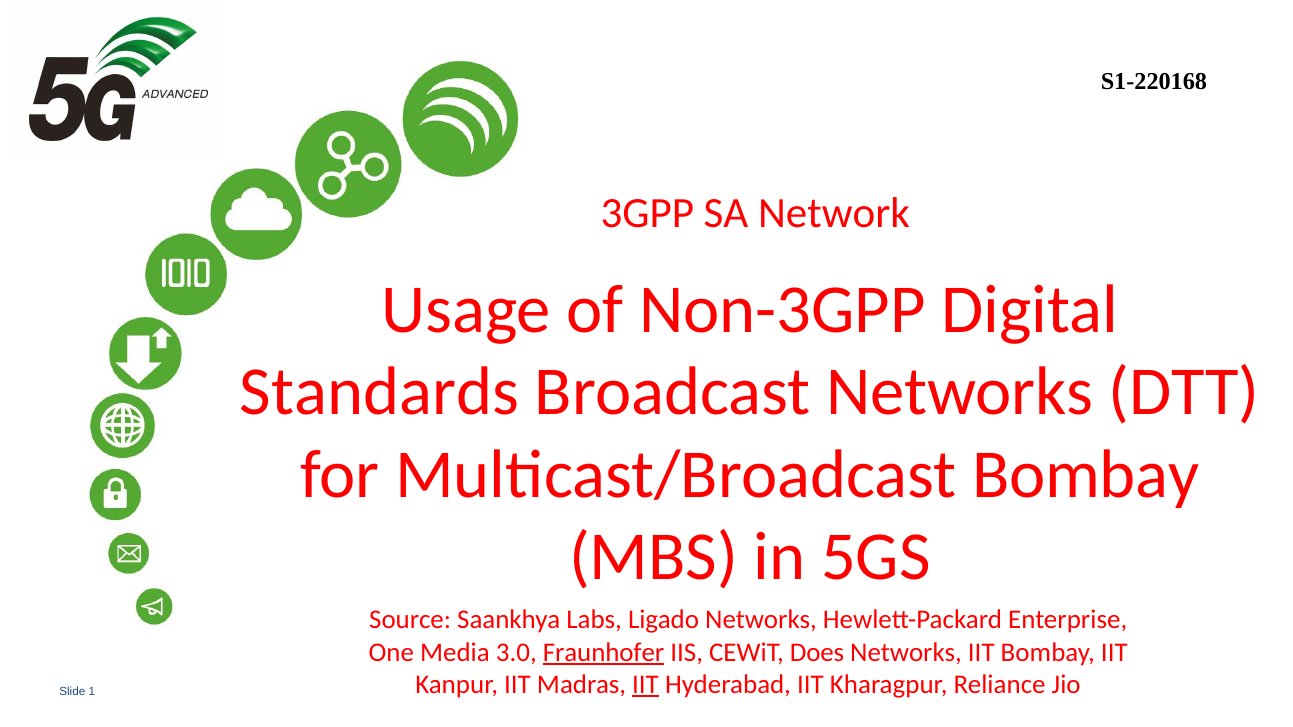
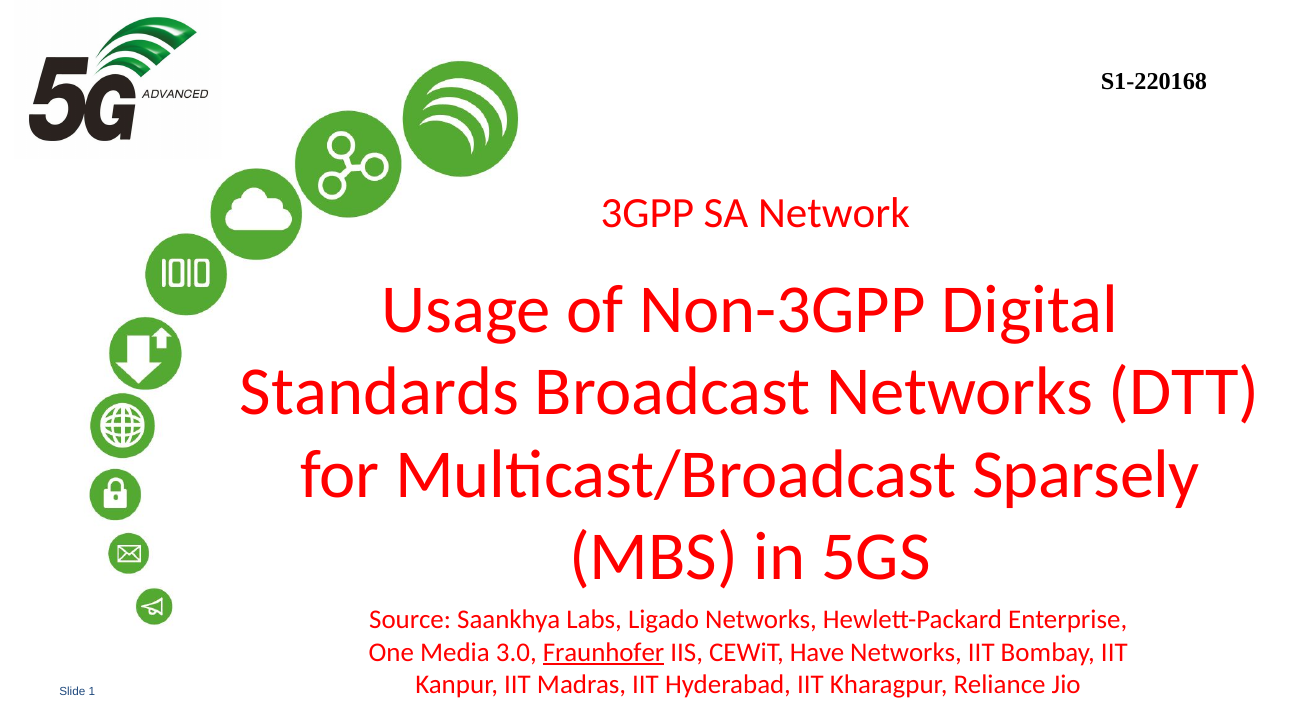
Multicast/Broadcast Bombay: Bombay -> Sparsely (1086, 475)
Does: Does -> Have (817, 653)
IIT underline: present -> none (645, 685)
